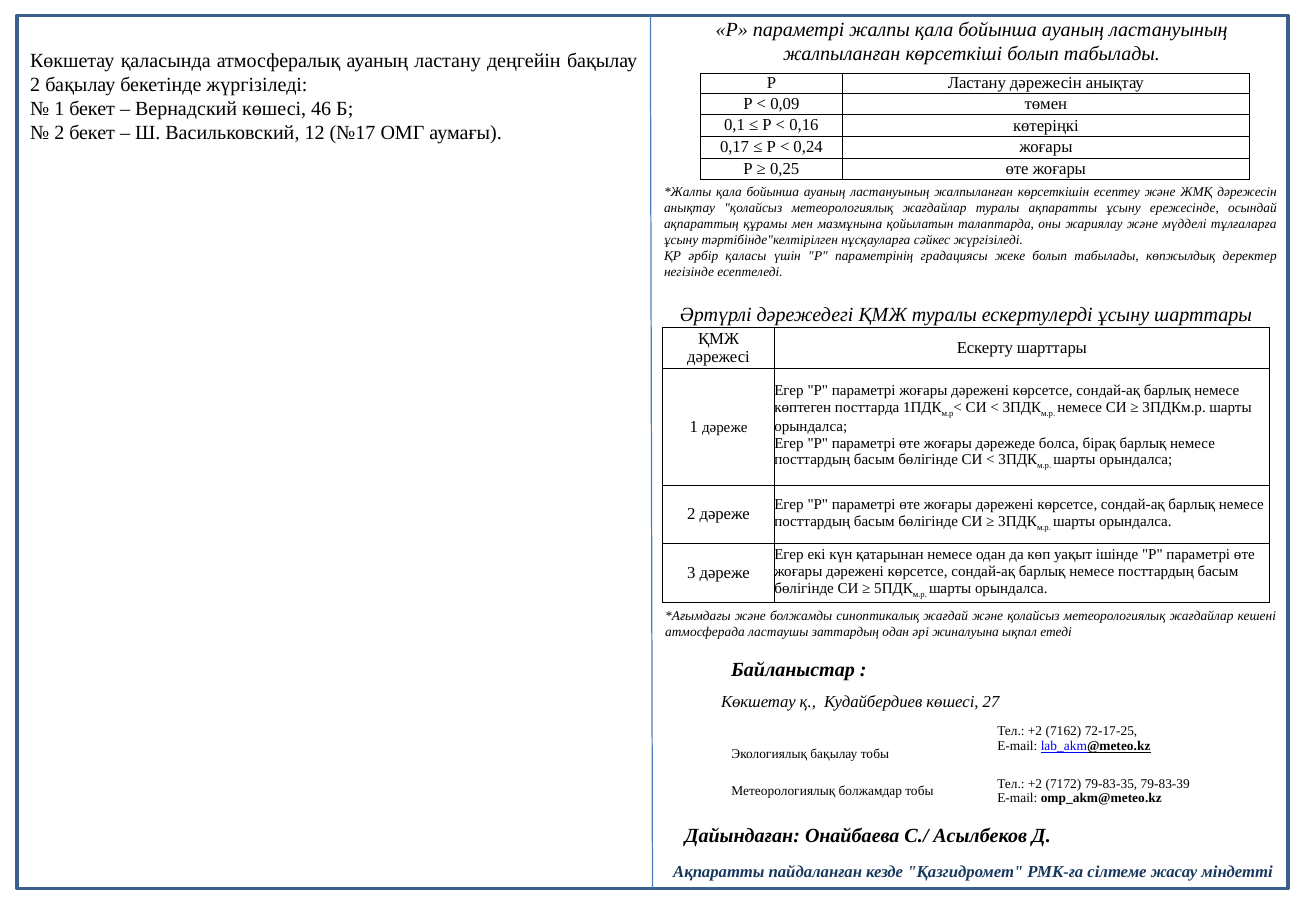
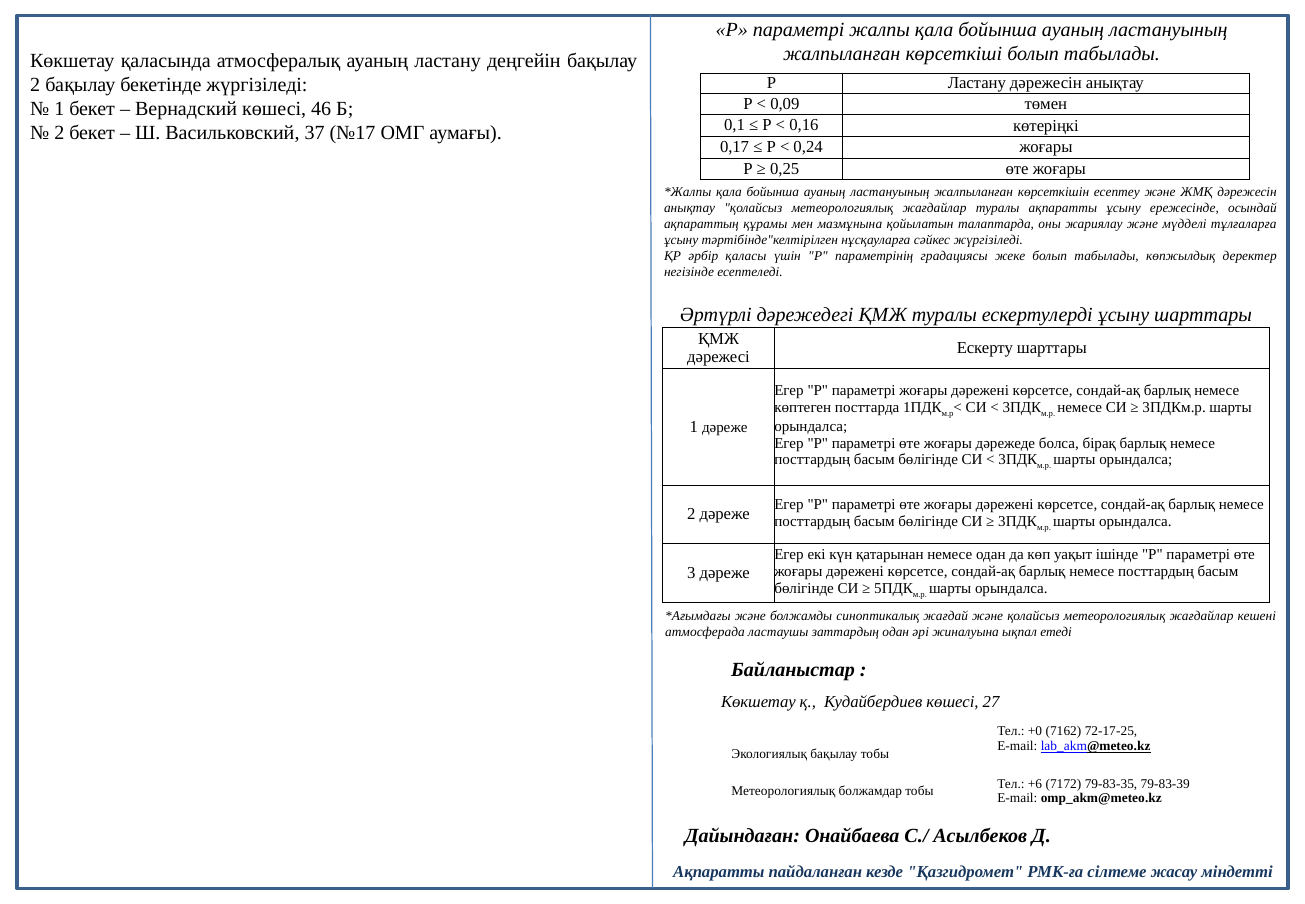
12: 12 -> 37 (315, 133)
+2: +2 -> +0 (1035, 731)
+2: +2 -> +6 (1035, 783)
